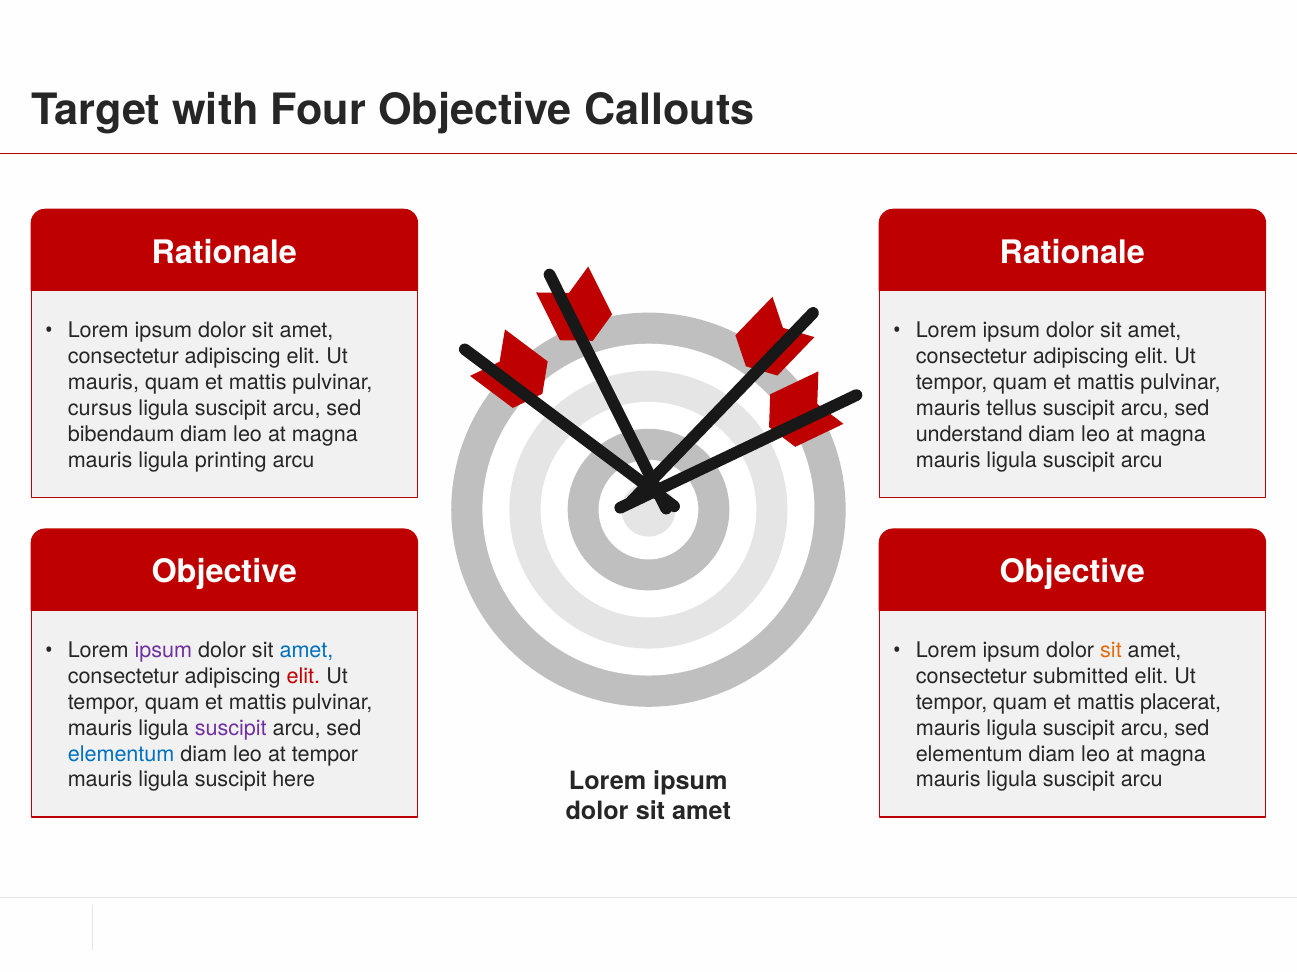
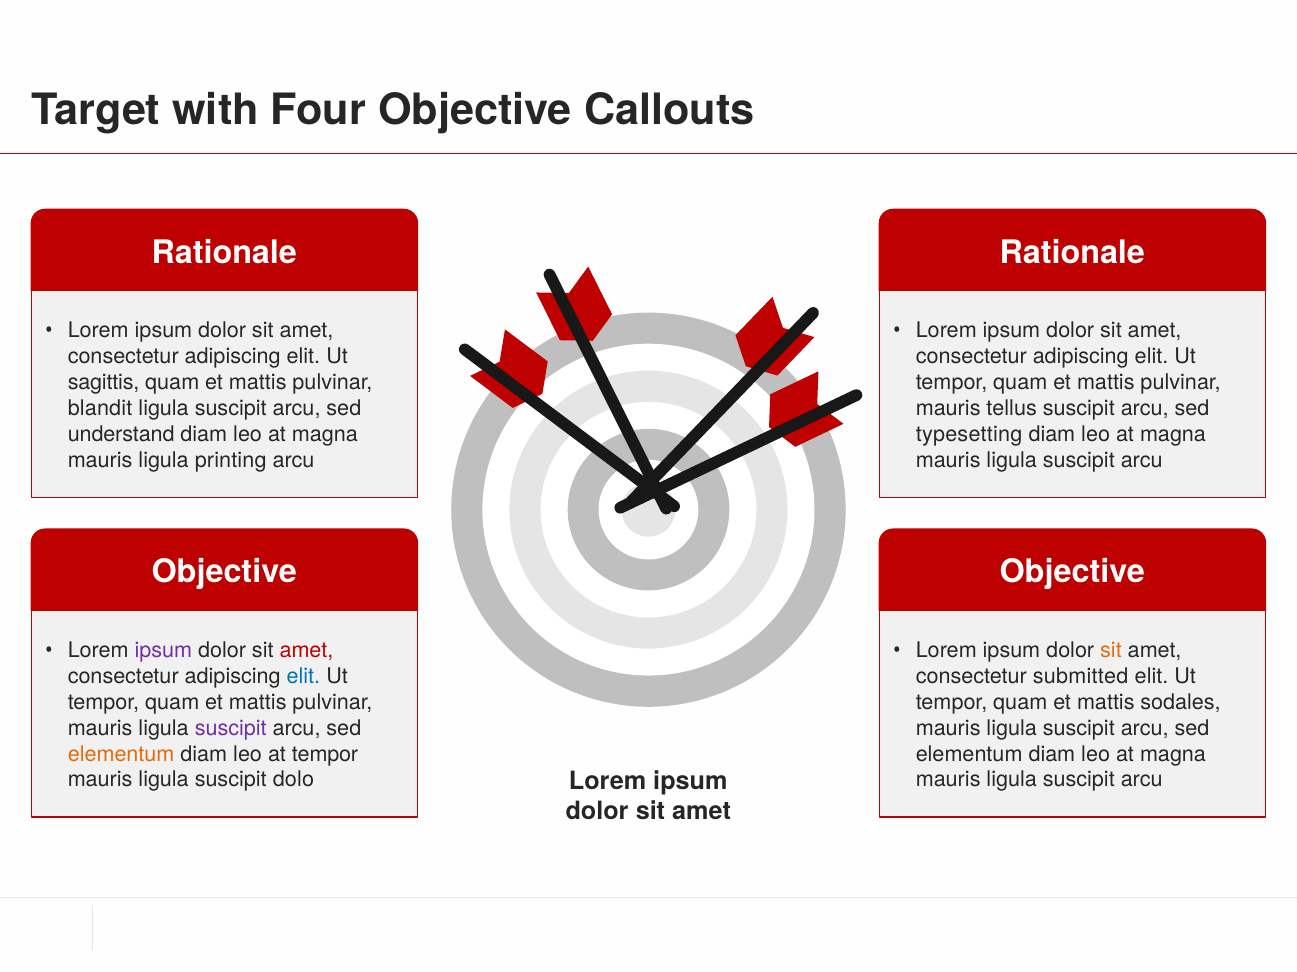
mauris: mauris -> sagittis (104, 383)
cursus: cursus -> blandit (100, 409)
bibendaum: bibendaum -> understand (121, 435)
understand: understand -> typesetting (969, 435)
amet colour: blue -> red (306, 651)
elit colour: red -> blue (303, 677)
placerat: placerat -> sodales (1181, 703)
elementum colour: blue -> orange (121, 754)
here: here -> dolo (294, 780)
